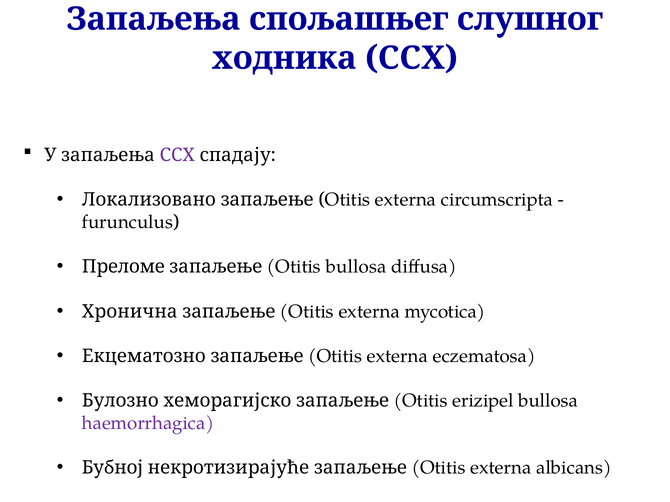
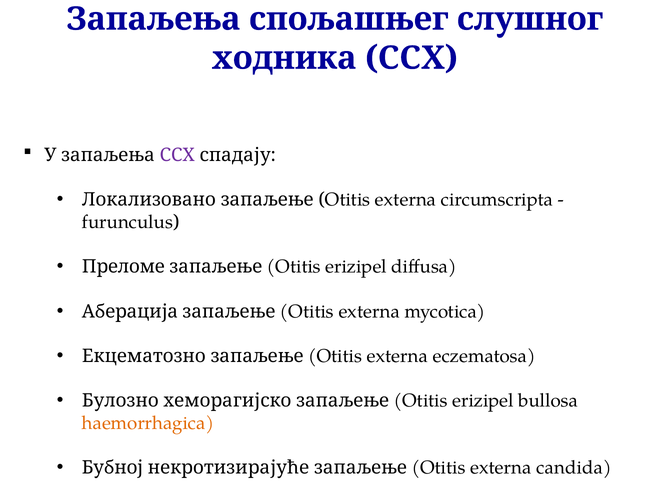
bullosa: bullosa -> erizipel (356, 267)
Хронична: Хронична -> Аберација (130, 312)
haemorrhagica colour: purple -> orange (148, 423)
albicans: albicans -> candida (574, 468)
